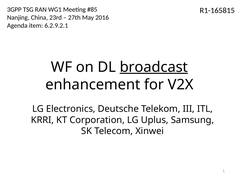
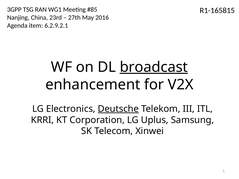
Deutsche underline: none -> present (118, 109)
